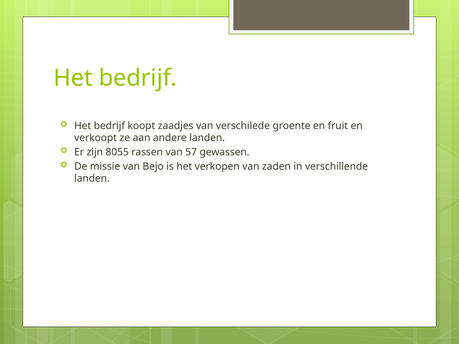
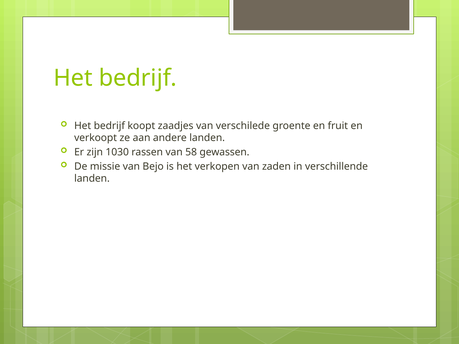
8055: 8055 -> 1030 (117, 152)
57: 57 -> 58 (191, 152)
